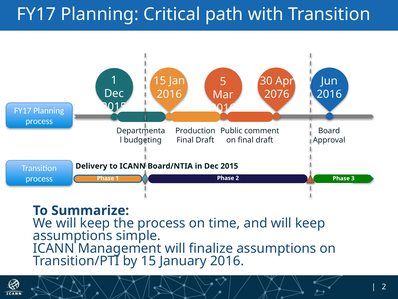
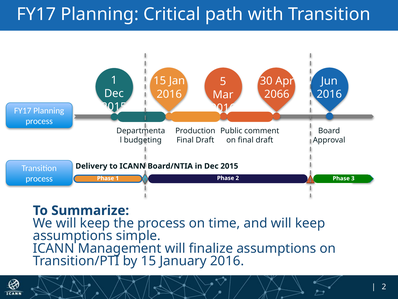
2076: 2076 -> 2066 (277, 94)
